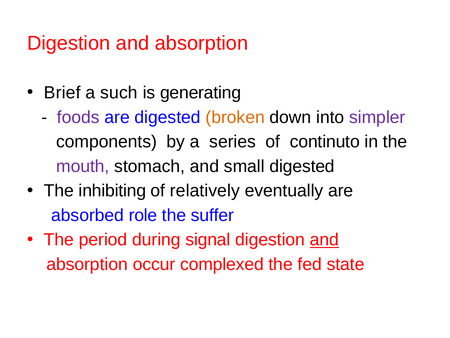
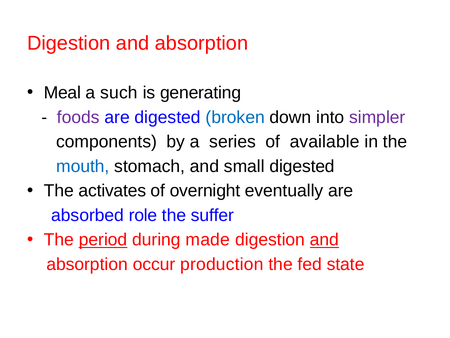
Brief: Brief -> Meal (62, 93)
broken colour: orange -> blue (235, 117)
continuto: continuto -> available (325, 142)
mouth colour: purple -> blue (83, 166)
inhibiting: inhibiting -> activates (112, 191)
relatively: relatively -> overnight (205, 191)
period underline: none -> present (103, 239)
signal: signal -> made (208, 239)
complexed: complexed -> production (222, 264)
